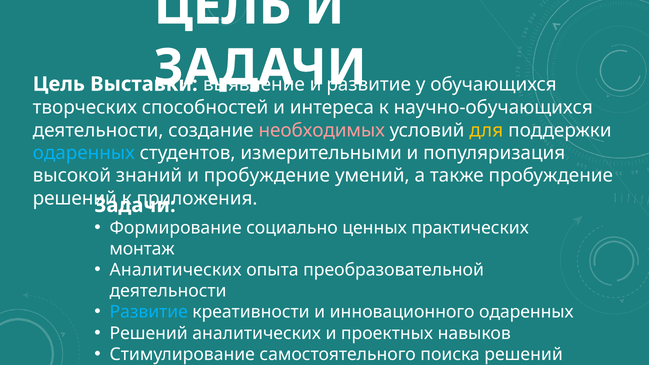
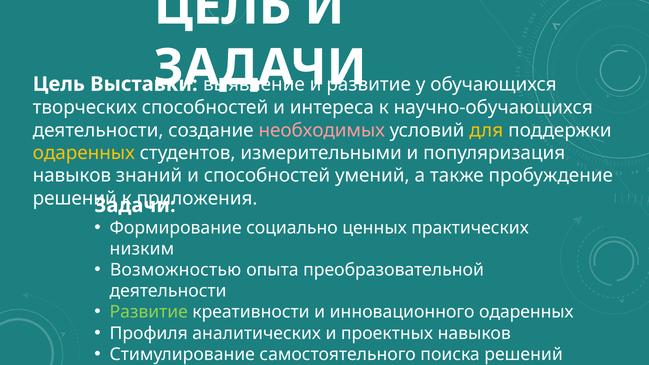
одаренных colour: light blue -> yellow (84, 153)
высокой: высокой -> навыков (72, 176)
и пробуждение: пробуждение -> способностей (267, 176)
монтаж: монтаж -> низким (142, 249)
Аналитических: Аналитических -> Возможностью (176, 270)
Развитие colour: light blue -> light green (149, 312)
Решений: Решений -> Профиля (149, 333)
